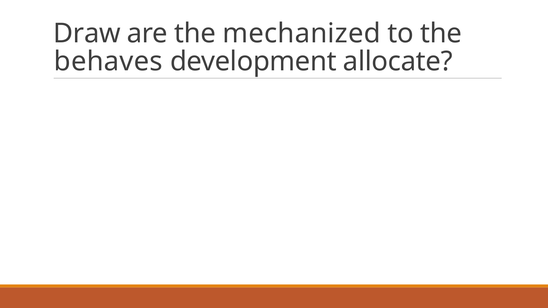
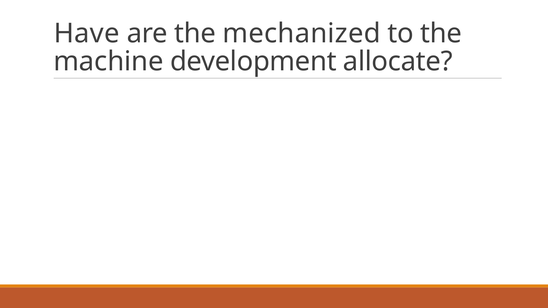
Draw: Draw -> Have (87, 33)
behaves: behaves -> machine (108, 61)
